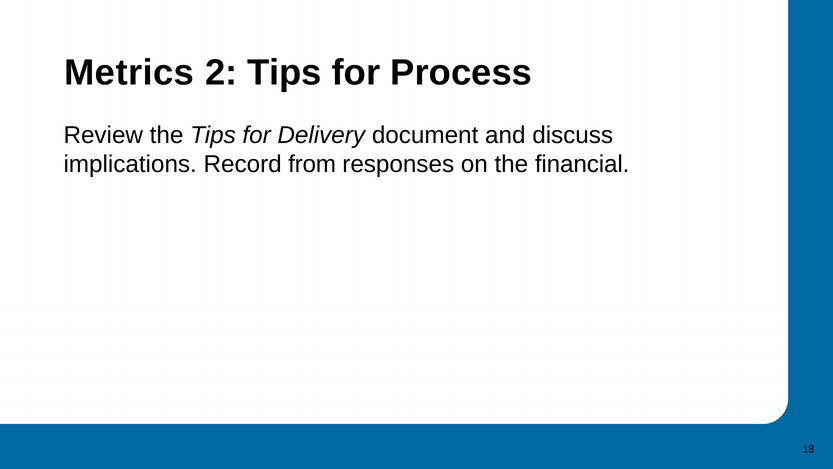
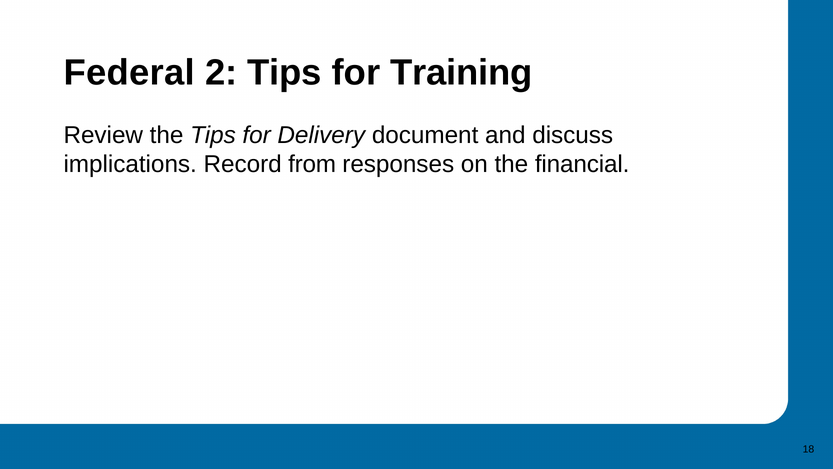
Metrics: Metrics -> Federal (129, 73)
Process: Process -> Training (461, 73)
